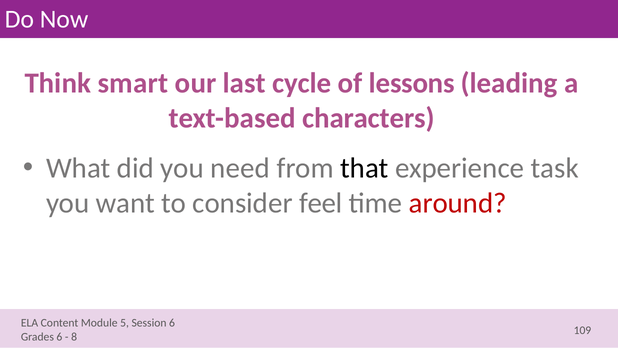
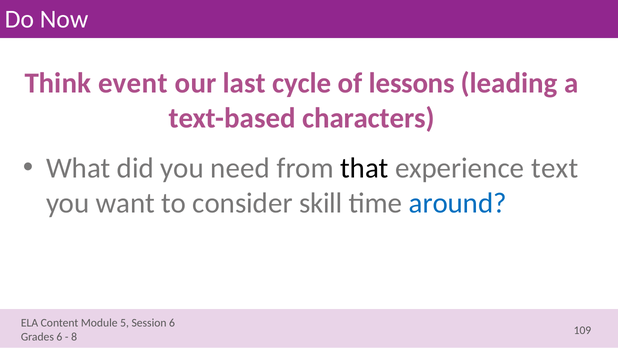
smart: smart -> event (133, 83)
task: task -> text (555, 168)
feel: feel -> skill (321, 203)
around colour: red -> blue (458, 203)
